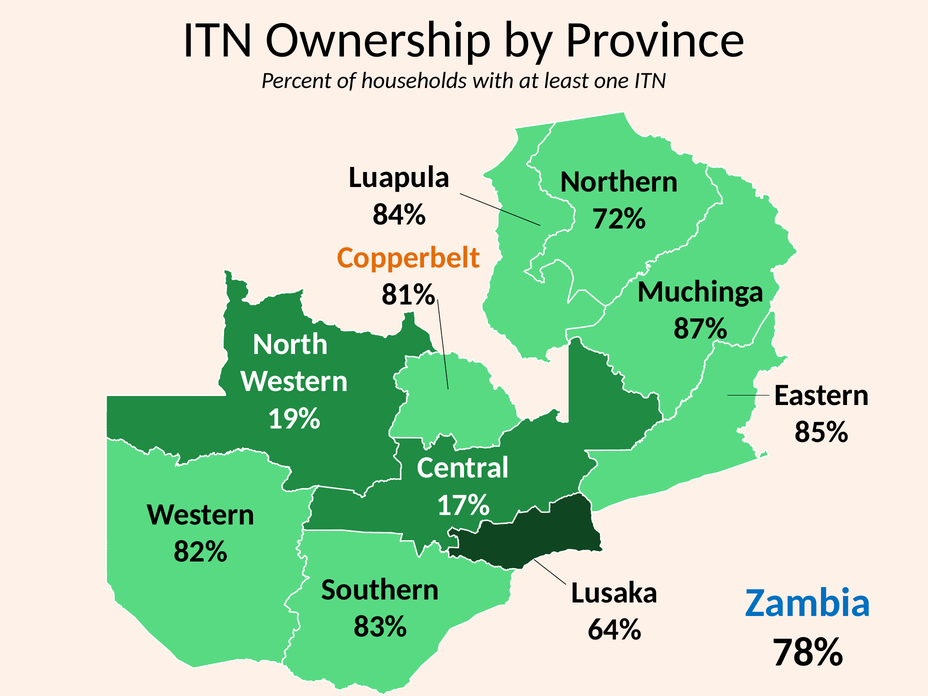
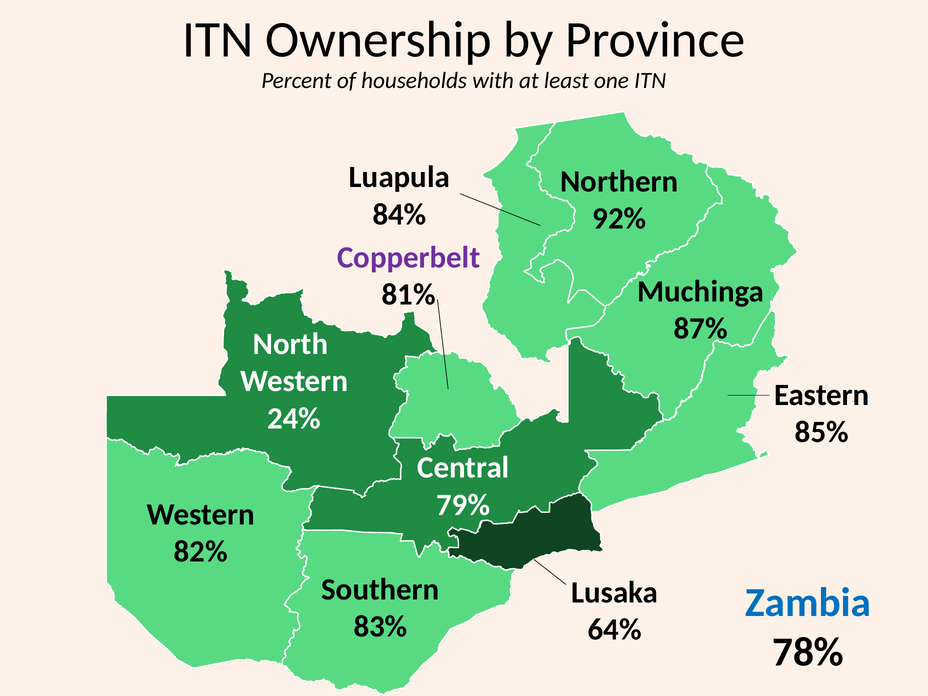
72%: 72% -> 92% (619, 219)
Copperbelt colour: orange -> purple (409, 257)
19%: 19% -> 24% (294, 418)
17%: 17% -> 79% (463, 505)
